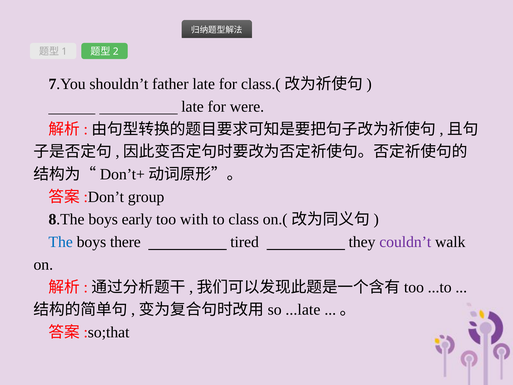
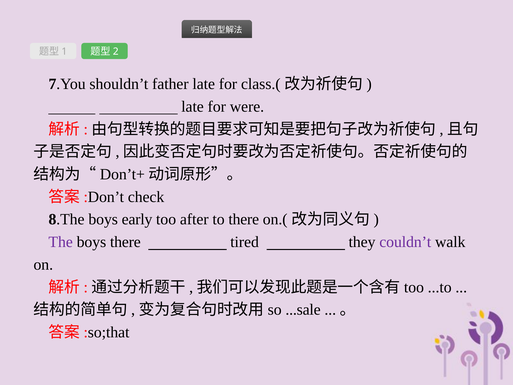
group: group -> check (146, 197)
with: with -> after (194, 219)
to class: class -> there (244, 219)
The colour: blue -> purple (61, 242)
...late: ...late -> ...sale (303, 310)
